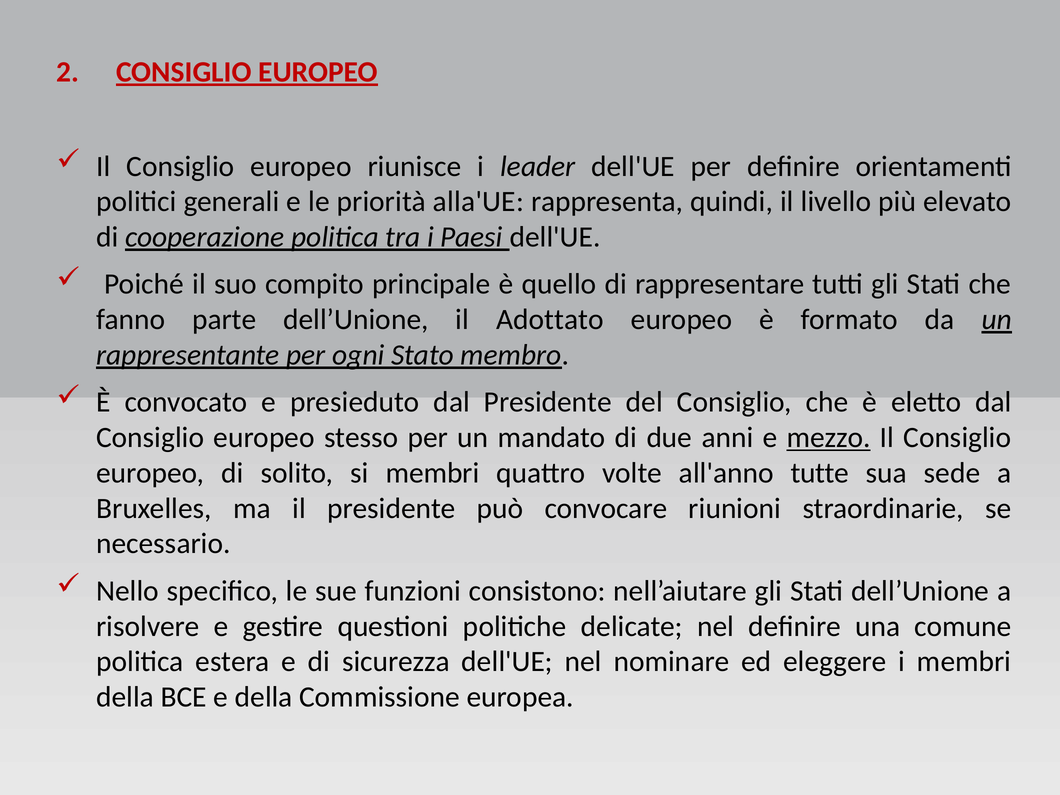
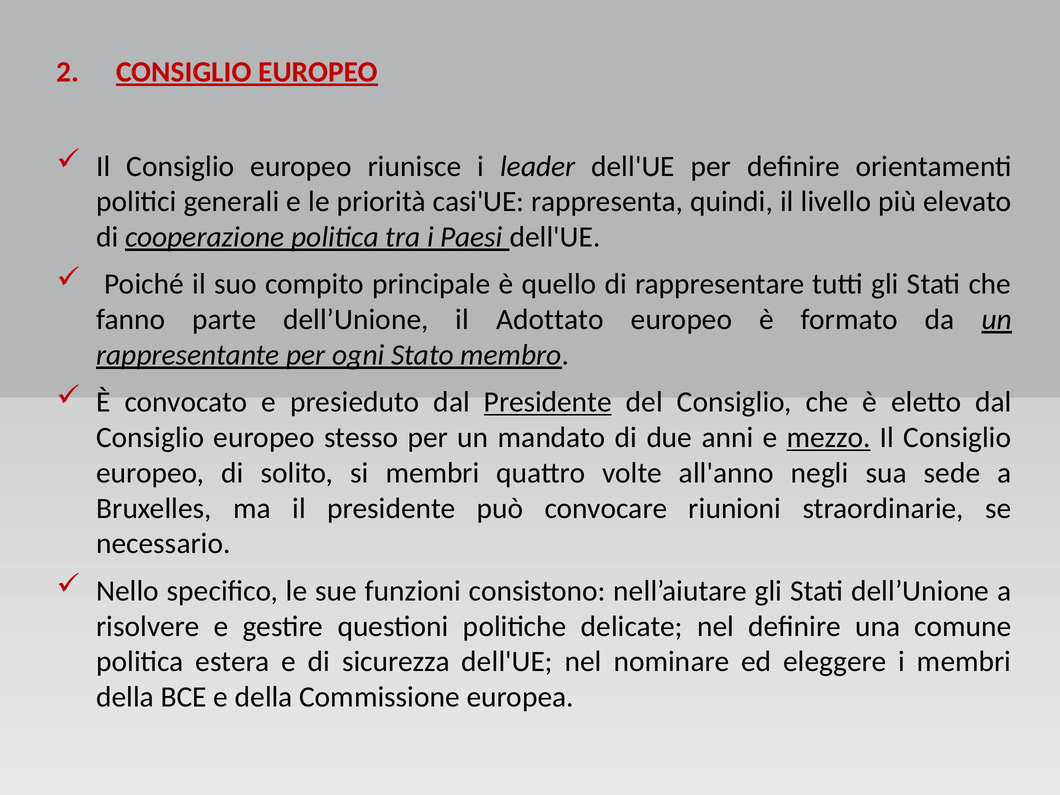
alla'UE: alla'UE -> casi'UE (479, 202)
Presidente underline: none -> present (548, 402)
tutte: tutte -> negli (820, 473)
